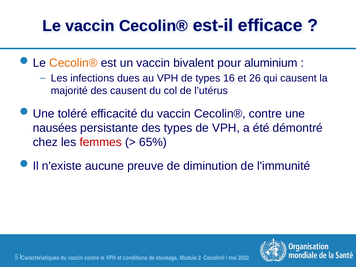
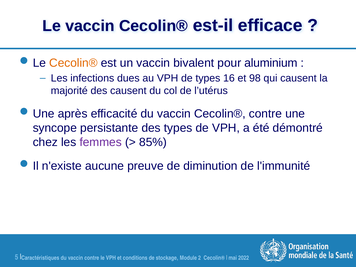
26: 26 -> 98 (255, 78)
toléré: toléré -> après (73, 114)
nausées: nausées -> syncope (55, 128)
femmes colour: red -> purple (101, 142)
65%: 65% -> 85% (153, 142)
